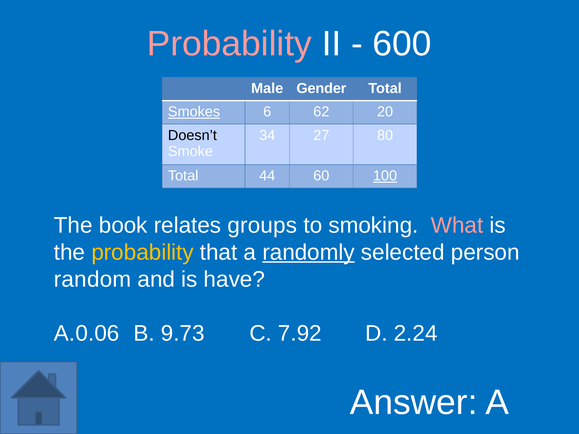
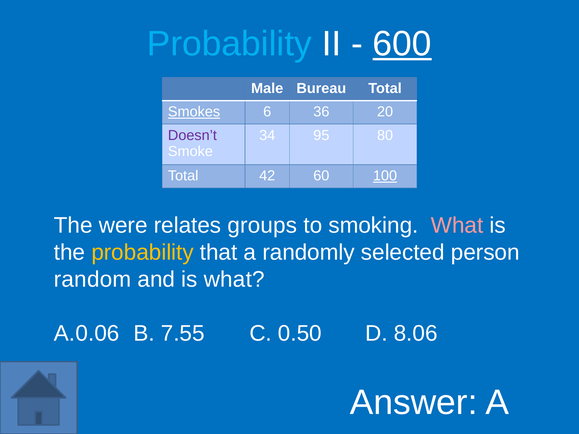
Probability colour: pink -> light blue (229, 44)
600 underline: none -> present (402, 44)
Gender: Gender -> Bureau (321, 88)
62: 62 -> 36 (321, 112)
Doesn’t colour: black -> purple (192, 135)
27: 27 -> 95 (321, 135)
44: 44 -> 42 (267, 176)
book: book -> were (123, 225)
randomly underline: present -> none (309, 252)
is have: have -> what (234, 279)
9.73: 9.73 -> 7.55 (183, 334)
7.92: 7.92 -> 0.50 (300, 334)
2.24: 2.24 -> 8.06 (416, 334)
